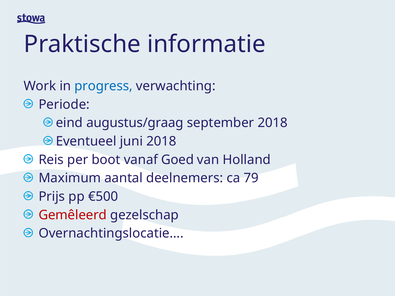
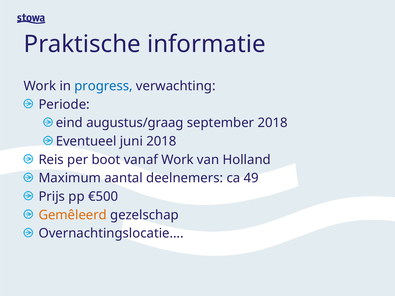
vanaf Goed: Goed -> Work (178, 160)
79: 79 -> 49 (251, 178)
Gemêleerd colour: red -> orange (73, 215)
